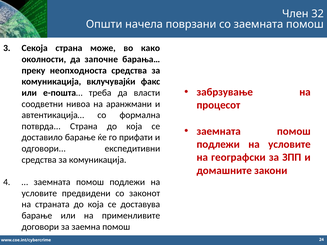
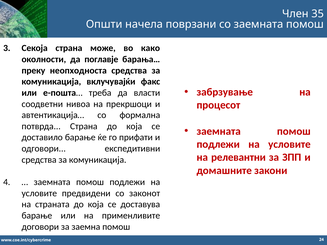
32: 32 -> 35 (318, 14)
започне: започне -> поглавје (101, 59)
аранжмани: аранжмани -> прекршоци (129, 104)
географски: географски -> релевантни (238, 158)
